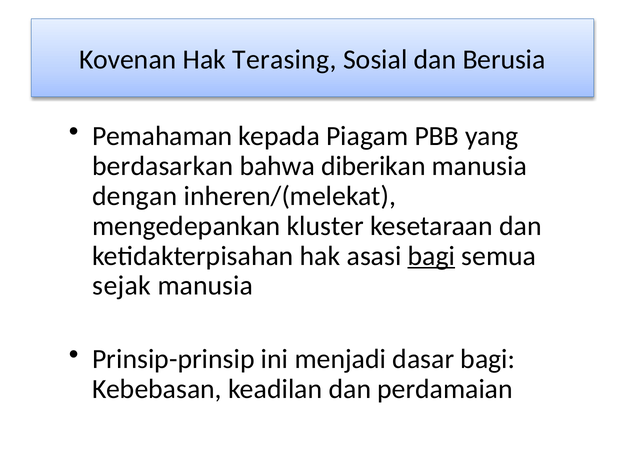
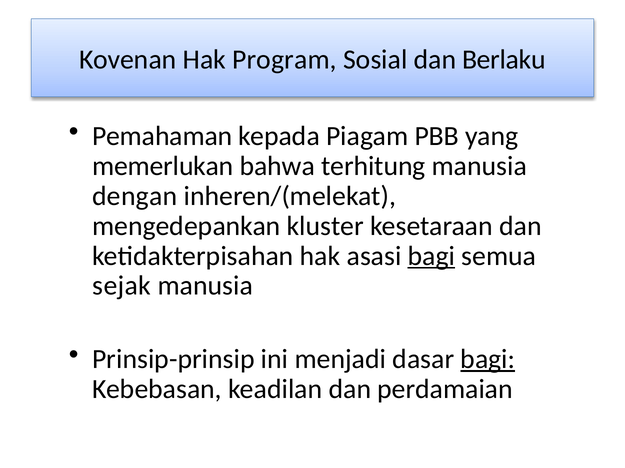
Terasing: Terasing -> Program (285, 60)
Berusia: Berusia -> Berlaku (504, 60)
berdasarkan: berdasarkan -> memerlukan (163, 166)
diberikan: diberikan -> terhitung (373, 166)
bagi underline: none -> present (488, 360)
